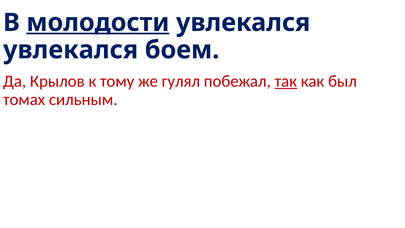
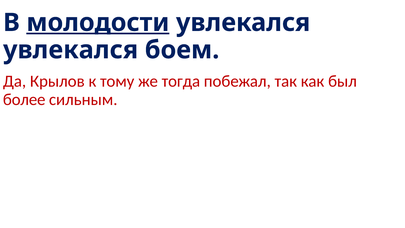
гулял: гулял -> тогда (181, 81)
так underline: present -> none (286, 81)
томах: томах -> более (24, 99)
